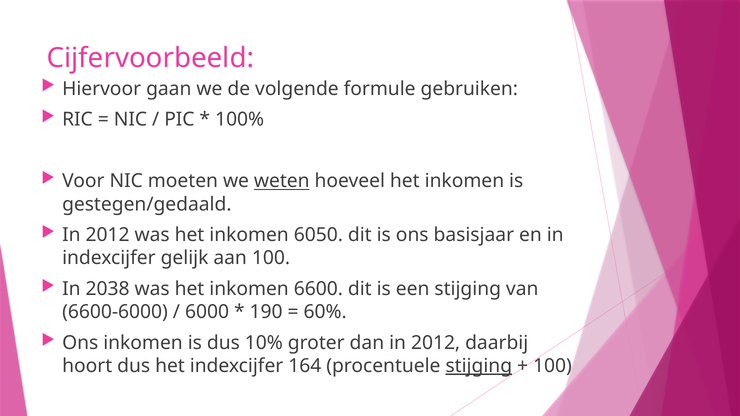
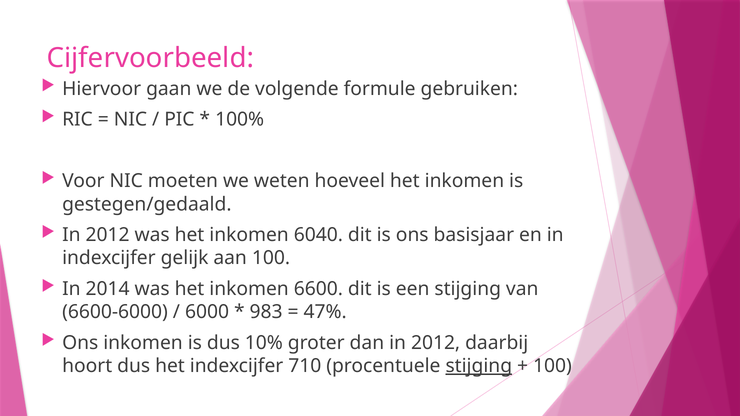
weten underline: present -> none (282, 181)
6050: 6050 -> 6040 (318, 235)
2038: 2038 -> 2014 (108, 289)
190: 190 -> 983 (266, 312)
60%: 60% -> 47% (325, 312)
164: 164 -> 710 (305, 366)
